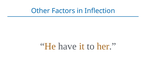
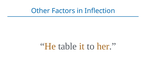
have: have -> table (67, 46)
